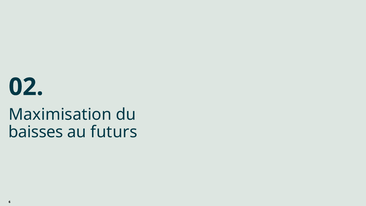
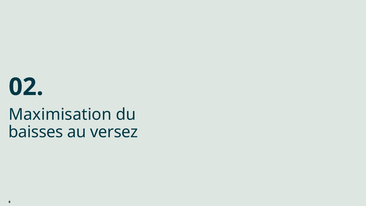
futurs: futurs -> versez (114, 132)
